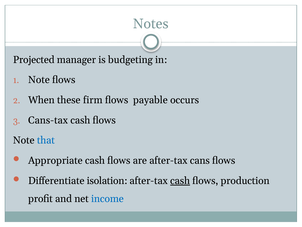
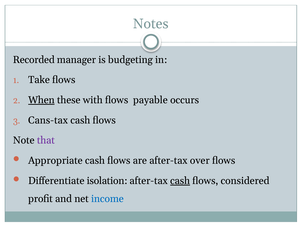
Projected: Projected -> Recorded (34, 60)
Note: Note -> Take (39, 80)
When underline: none -> present (41, 100)
firm: firm -> with (93, 100)
that colour: blue -> purple (46, 140)
cans: cans -> over (200, 160)
production: production -> considered (245, 180)
